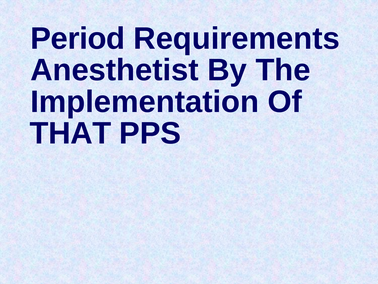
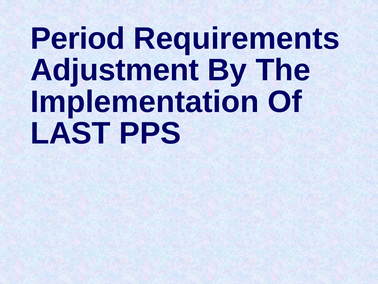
Anesthetist: Anesthetist -> Adjustment (115, 70)
THAT: THAT -> LAST (70, 133)
